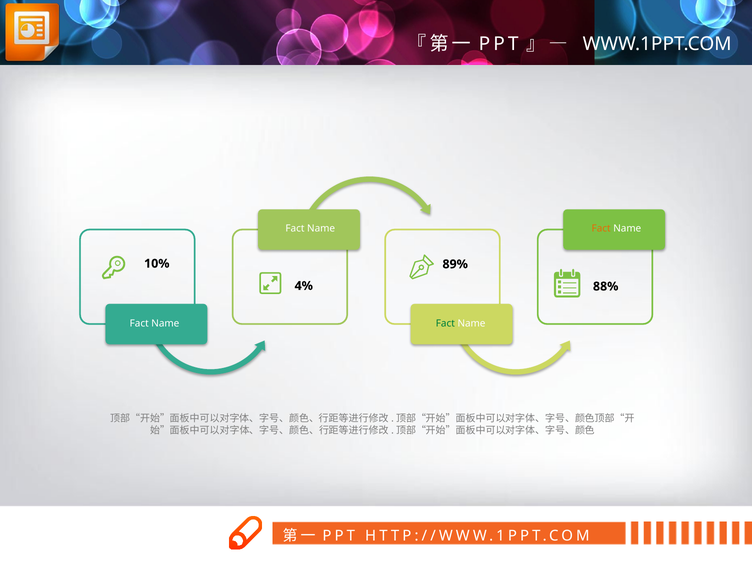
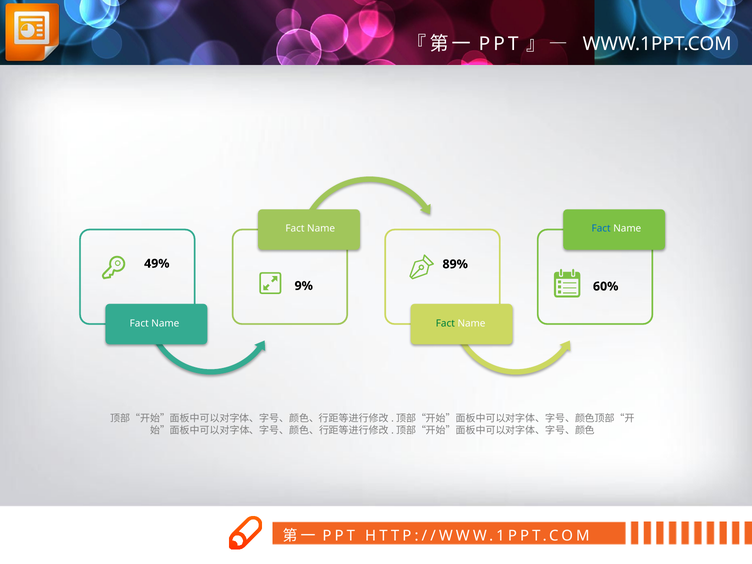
Fact colour: orange -> blue (601, 228)
10%: 10% -> 49% (157, 264)
4%: 4% -> 9% (304, 286)
88%: 88% -> 60% (606, 286)
